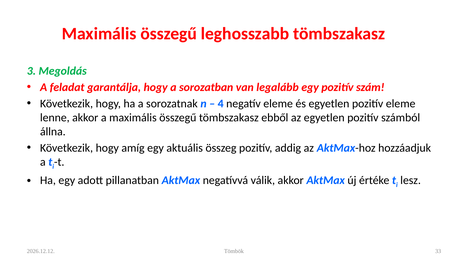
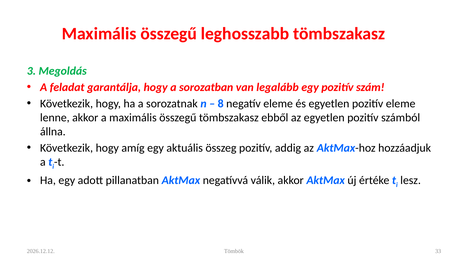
4: 4 -> 8 (221, 104)
